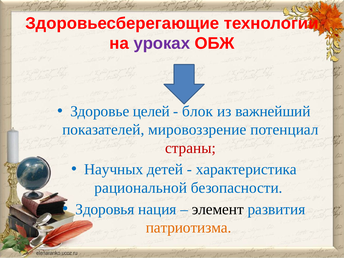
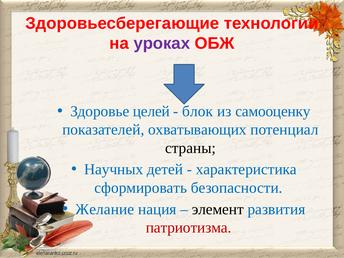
важнейший: важнейший -> самооценку (273, 111)
мировоззрение: мировоззрение -> охватывающих (197, 130)
страны colour: red -> black (191, 148)
рациональной: рациональной -> сформировать (141, 188)
Здоровья: Здоровья -> Желание (105, 209)
патриотизма colour: orange -> red (189, 228)
